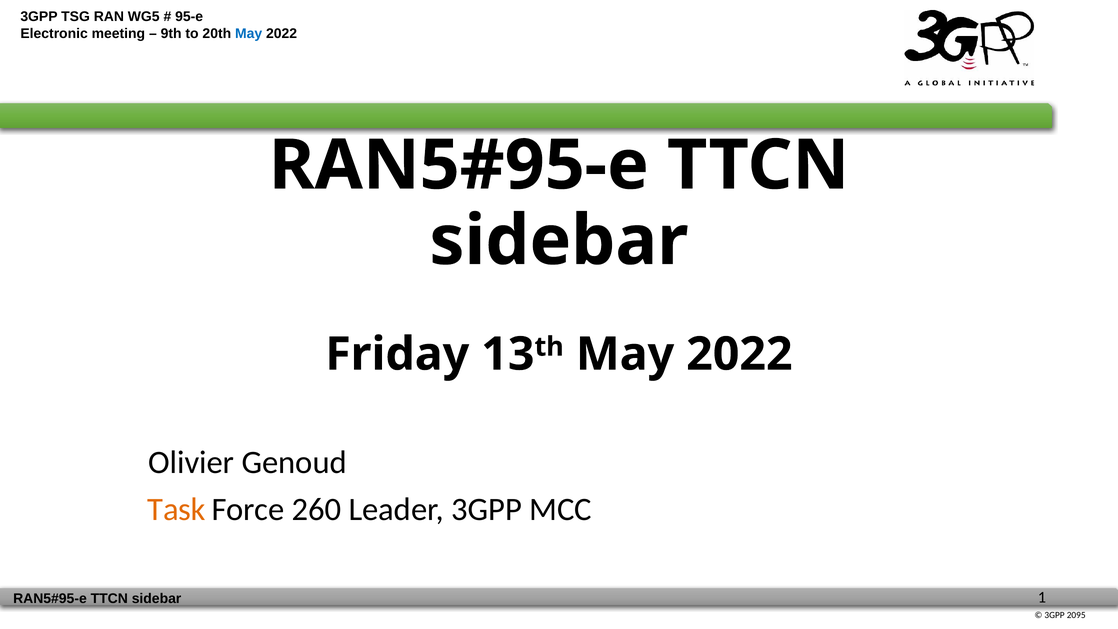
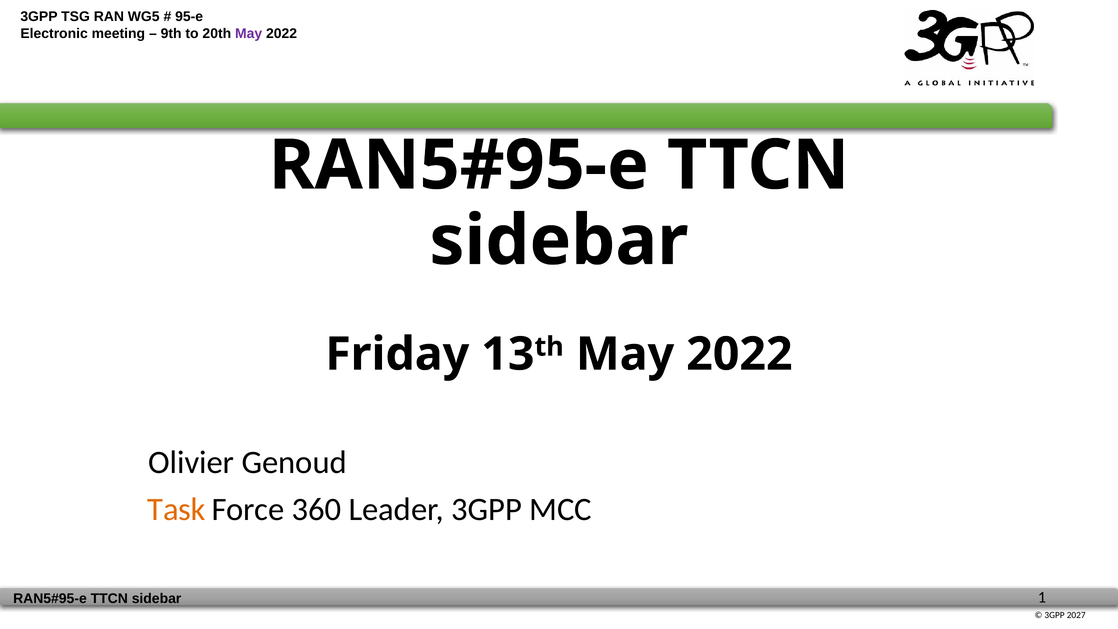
May colour: blue -> purple (249, 34)
260: 260 -> 360 (316, 509)
2095: 2095 -> 2027 (1076, 615)
